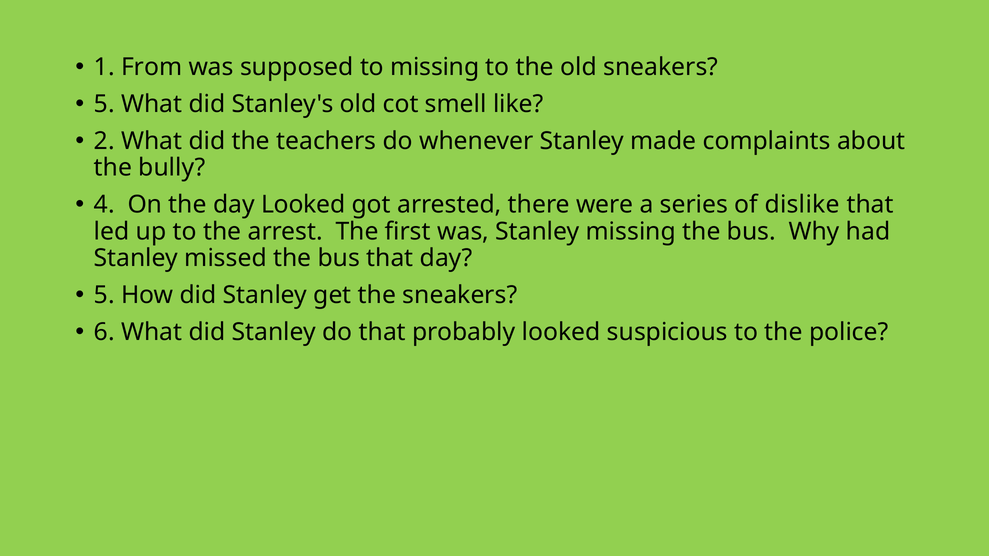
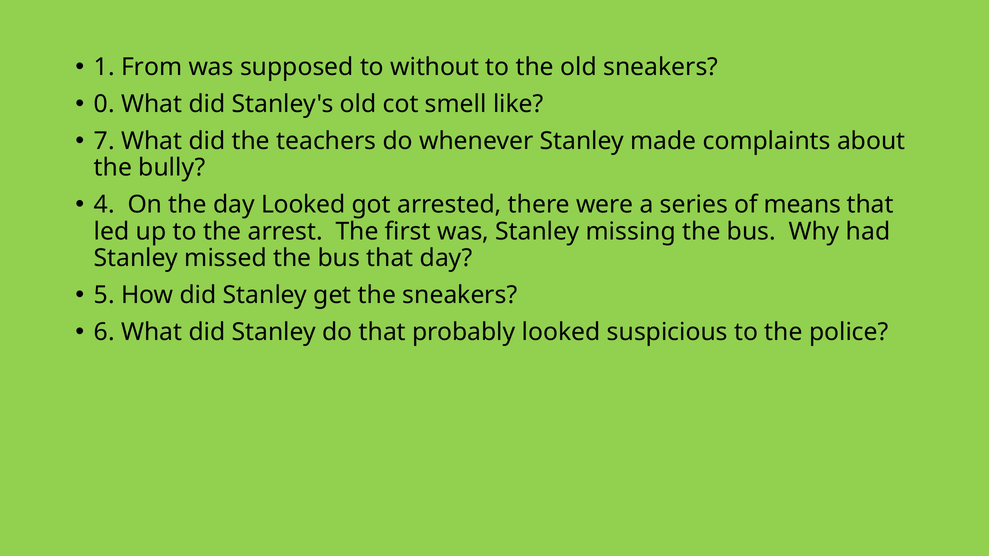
to missing: missing -> without (435, 67)
5: 5 -> 0 (104, 104)
2: 2 -> 7 (104, 141)
dislike: dislike -> means (802, 205)
